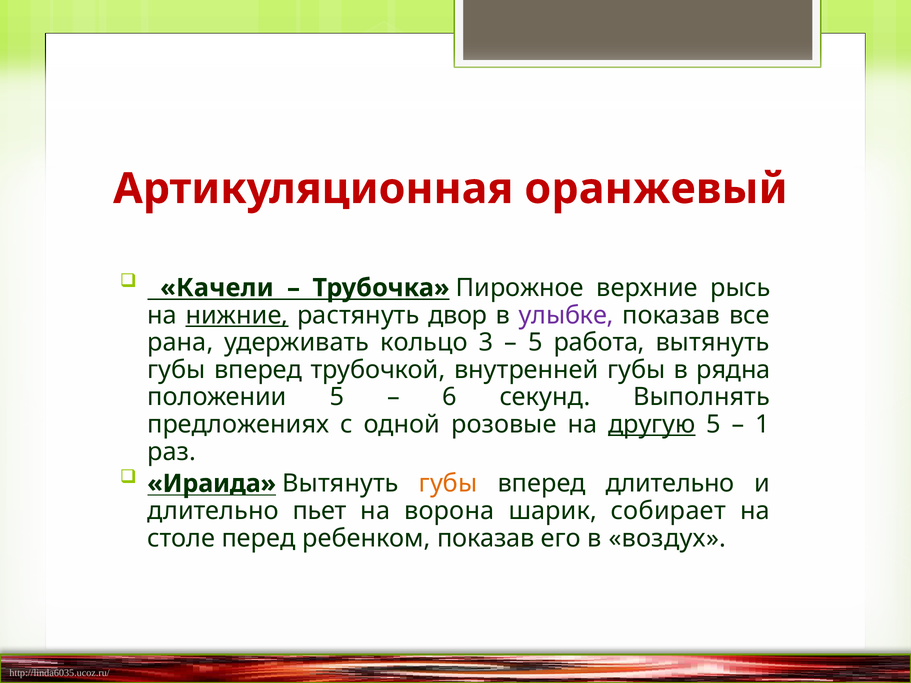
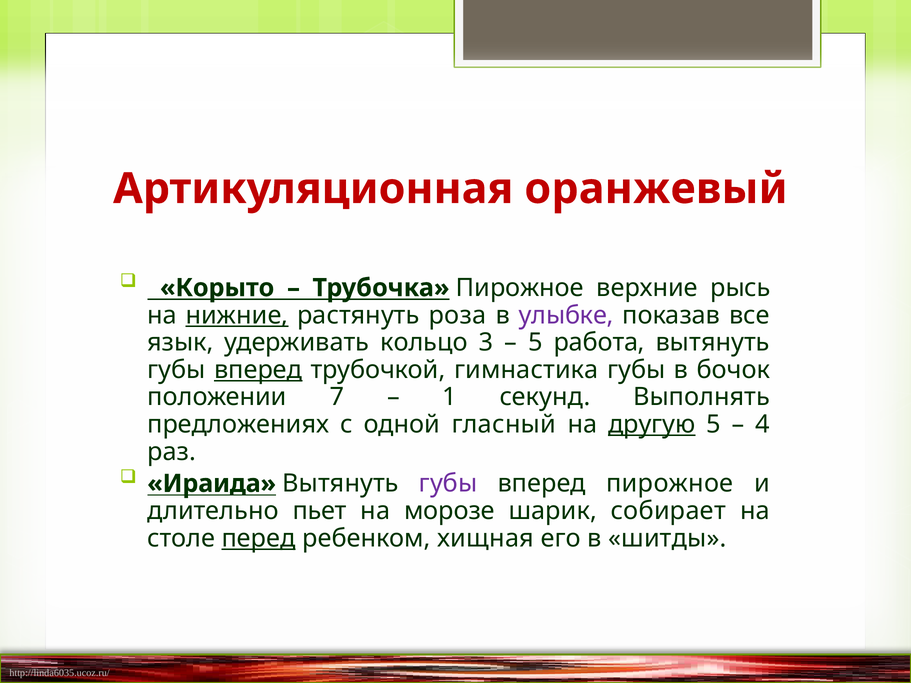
Качели: Качели -> Корыто (217, 288)
двор: двор -> роза (457, 315)
рана: рана -> язык (180, 343)
вперед underline: none -> present (258, 370)
внутренней: внутренней -> гимнастика (526, 370)
рядна: рядна -> бочок (733, 370)
положении 5: 5 -> 7 (337, 397)
6: 6 -> 1 (450, 397)
розовые: розовые -> гласный (504, 425)
1: 1 -> 4 (763, 425)
губы colour: orange -> purple (448, 484)
вперед длительно: длительно -> пирожное (670, 484)
ворона: ворона -> морозе (449, 511)
перед underline: none -> present (259, 538)
ребенком показав: показав -> хищная (486, 538)
воздух: воздух -> шитды (667, 538)
